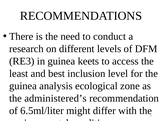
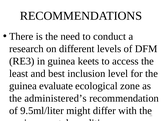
analysis: analysis -> evaluate (56, 86)
6.5ml/liter: 6.5ml/liter -> 9.5ml/liter (42, 111)
